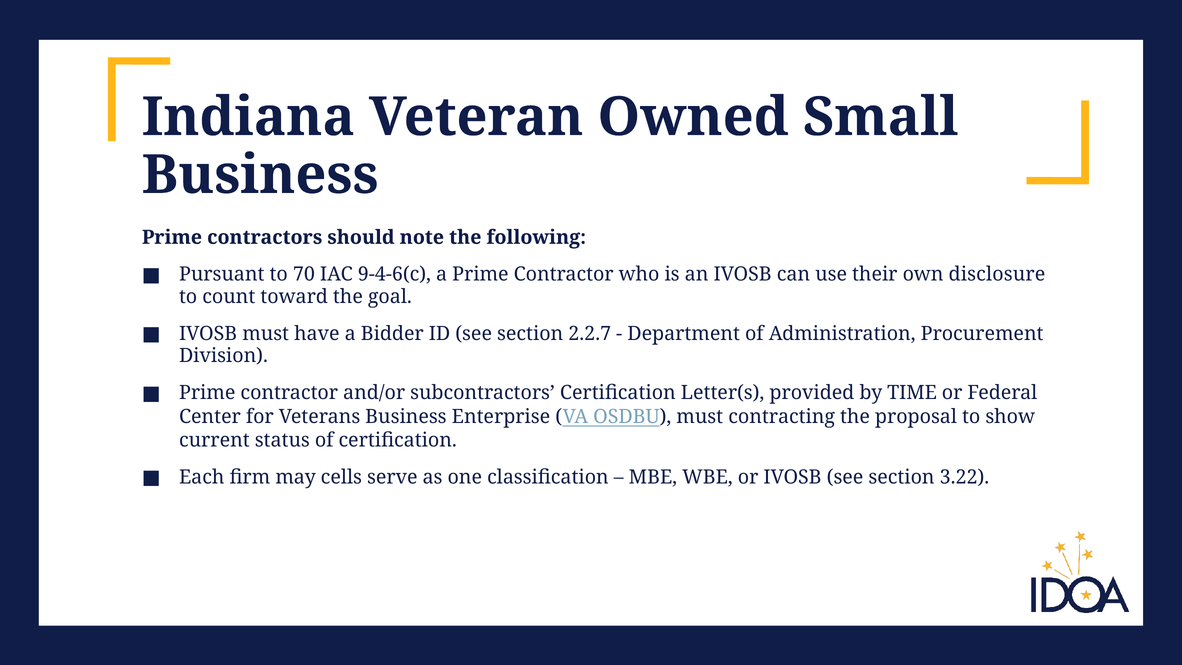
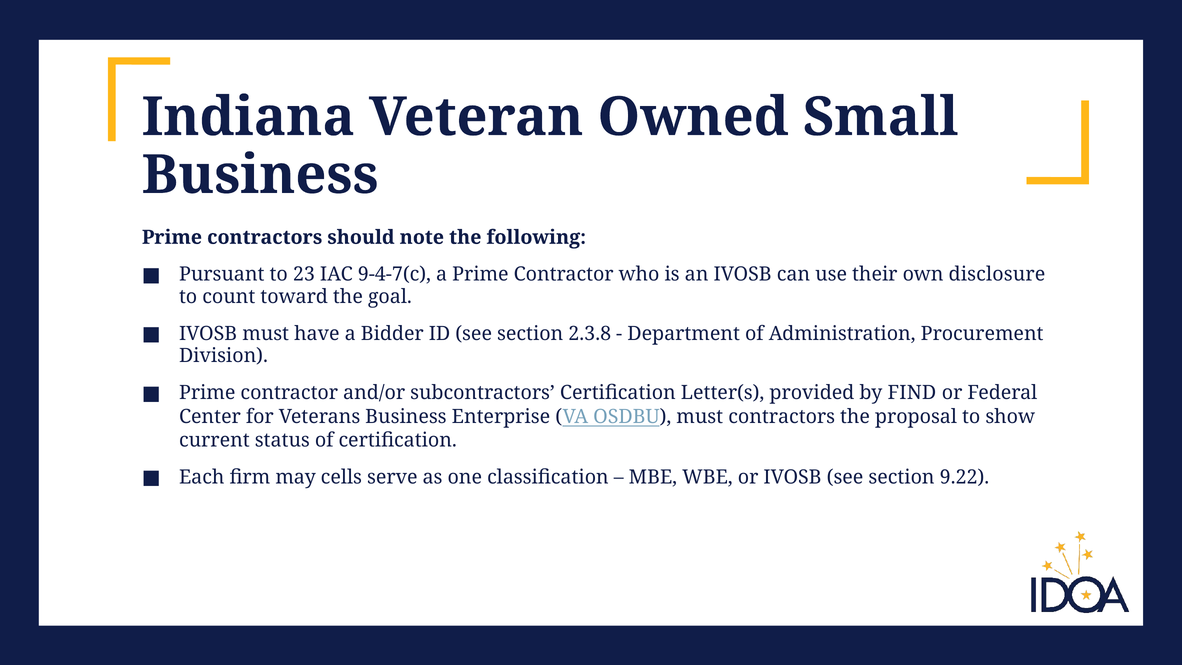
70: 70 -> 23 (304, 274)
9-4-6(c: 9-4-6(c -> 9-4-7(c (394, 274)
2.2.7: 2.2.7 -> 2.3.8 (590, 334)
TIME: TIME -> FIND (912, 393)
must contracting: contracting -> contractors (782, 417)
3.22: 3.22 -> 9.22 (964, 477)
